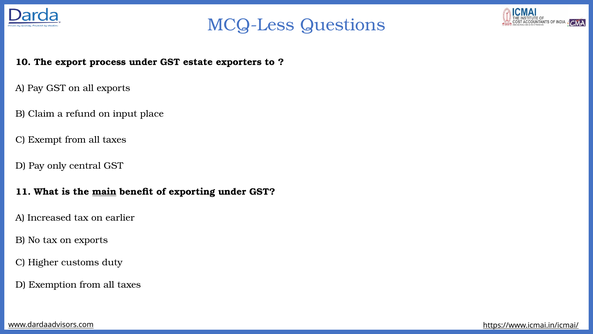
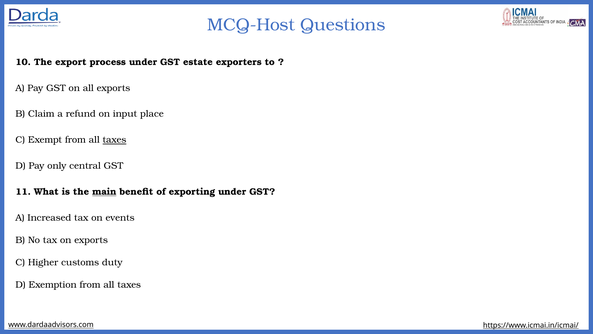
MCQ-Less: MCQ-Less -> MCQ-Host (251, 25)
taxes underline: none -> present (114, 140)
earlier: earlier -> events (120, 218)
